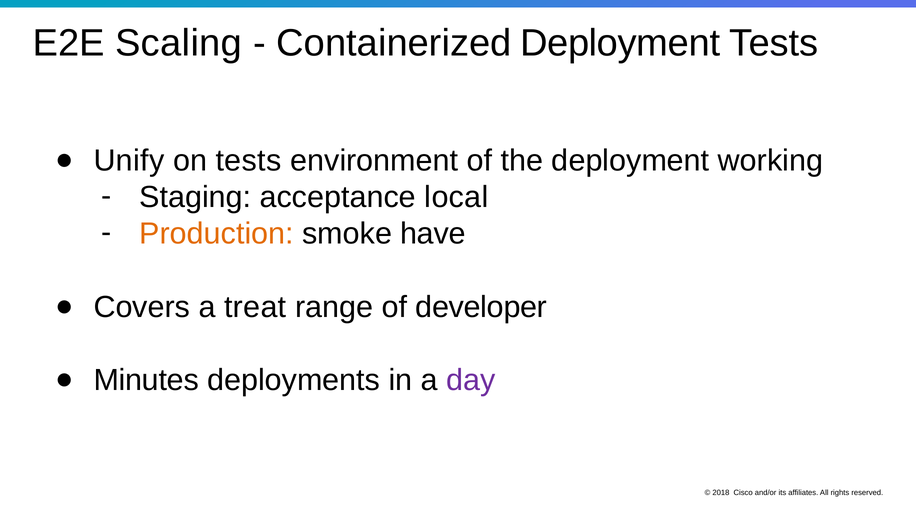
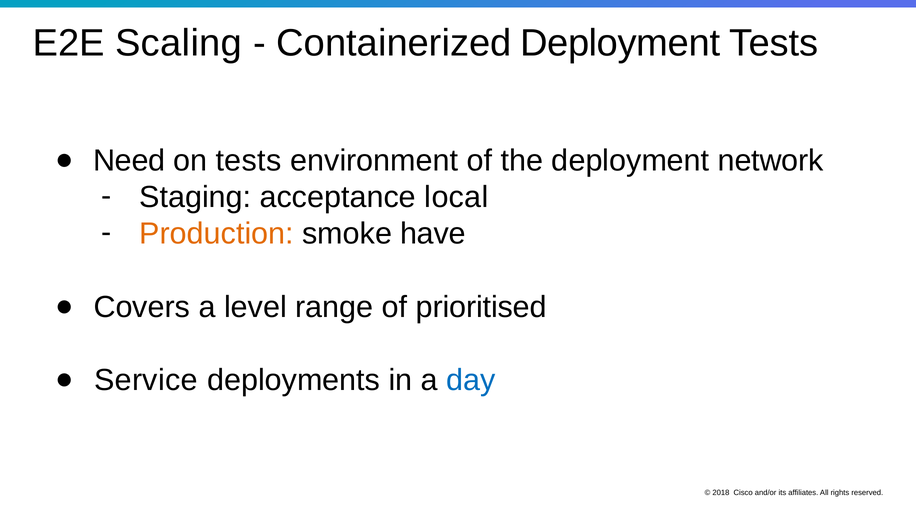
Unify: Unify -> Need (129, 161)
working: working -> network (771, 161)
treat: treat -> level (255, 307)
developer: developer -> prioritised (481, 307)
Minutes: Minutes -> Service (146, 381)
day colour: purple -> blue (471, 381)
